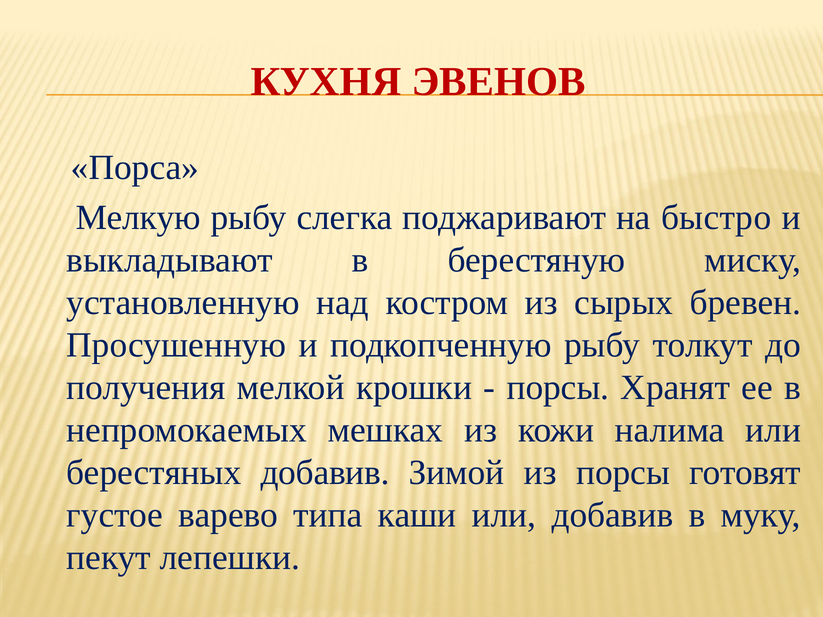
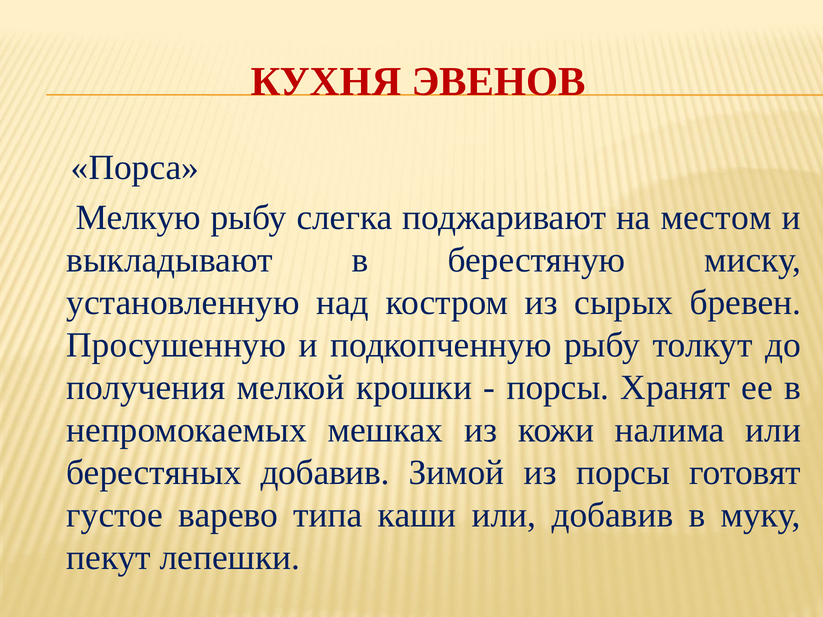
быстро: быстро -> местом (716, 218)
